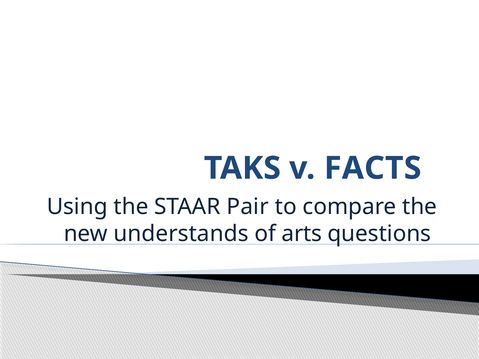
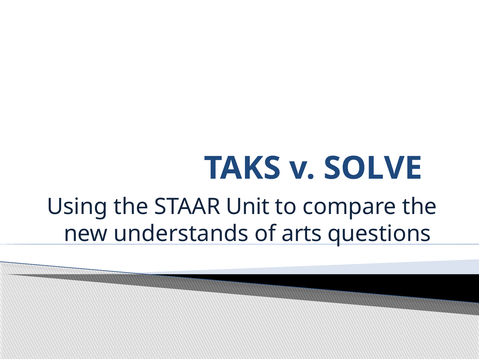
FACTS: FACTS -> SOLVE (373, 168)
Pair: Pair -> Unit (248, 207)
